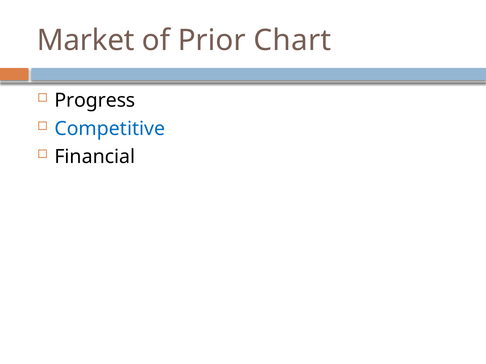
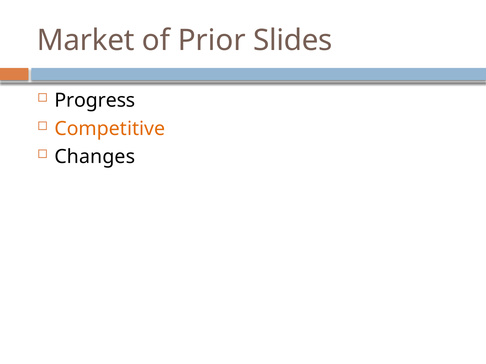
Chart: Chart -> Slides (293, 41)
Competitive colour: blue -> orange (110, 129)
Financial: Financial -> Changes (95, 157)
